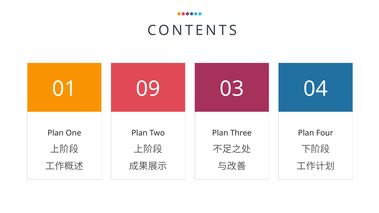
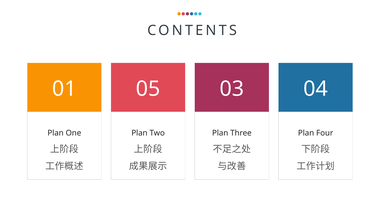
09: 09 -> 05 (148, 89)
